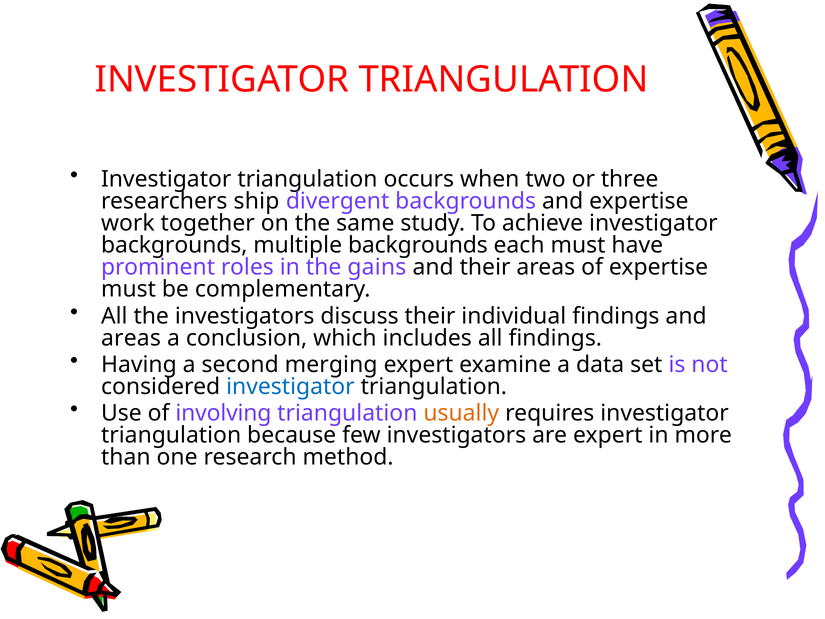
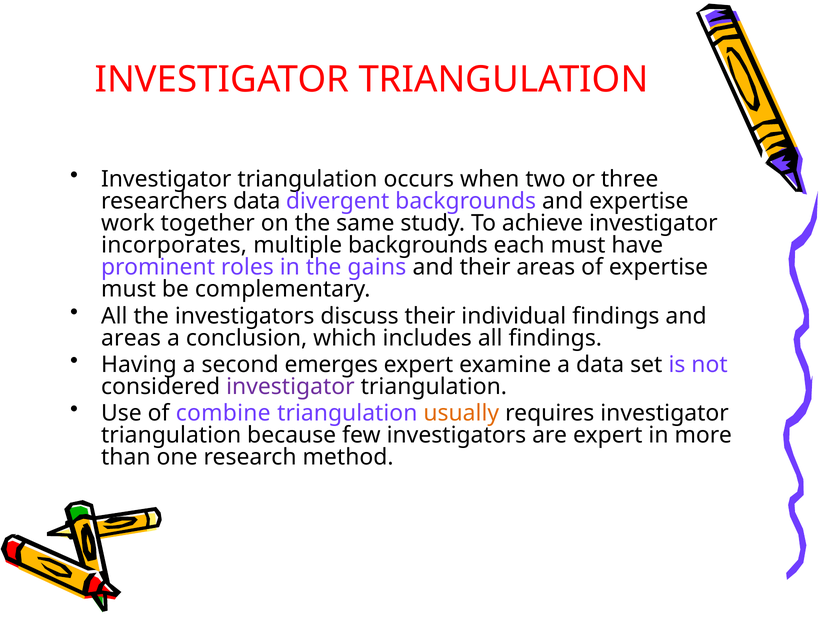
researchers ship: ship -> data (257, 201)
backgrounds: backgrounds -> incorporates (174, 245)
merging: merging -> emerges (331, 364)
investigator colour: blue -> purple (290, 387)
involving: involving -> combine (223, 413)
